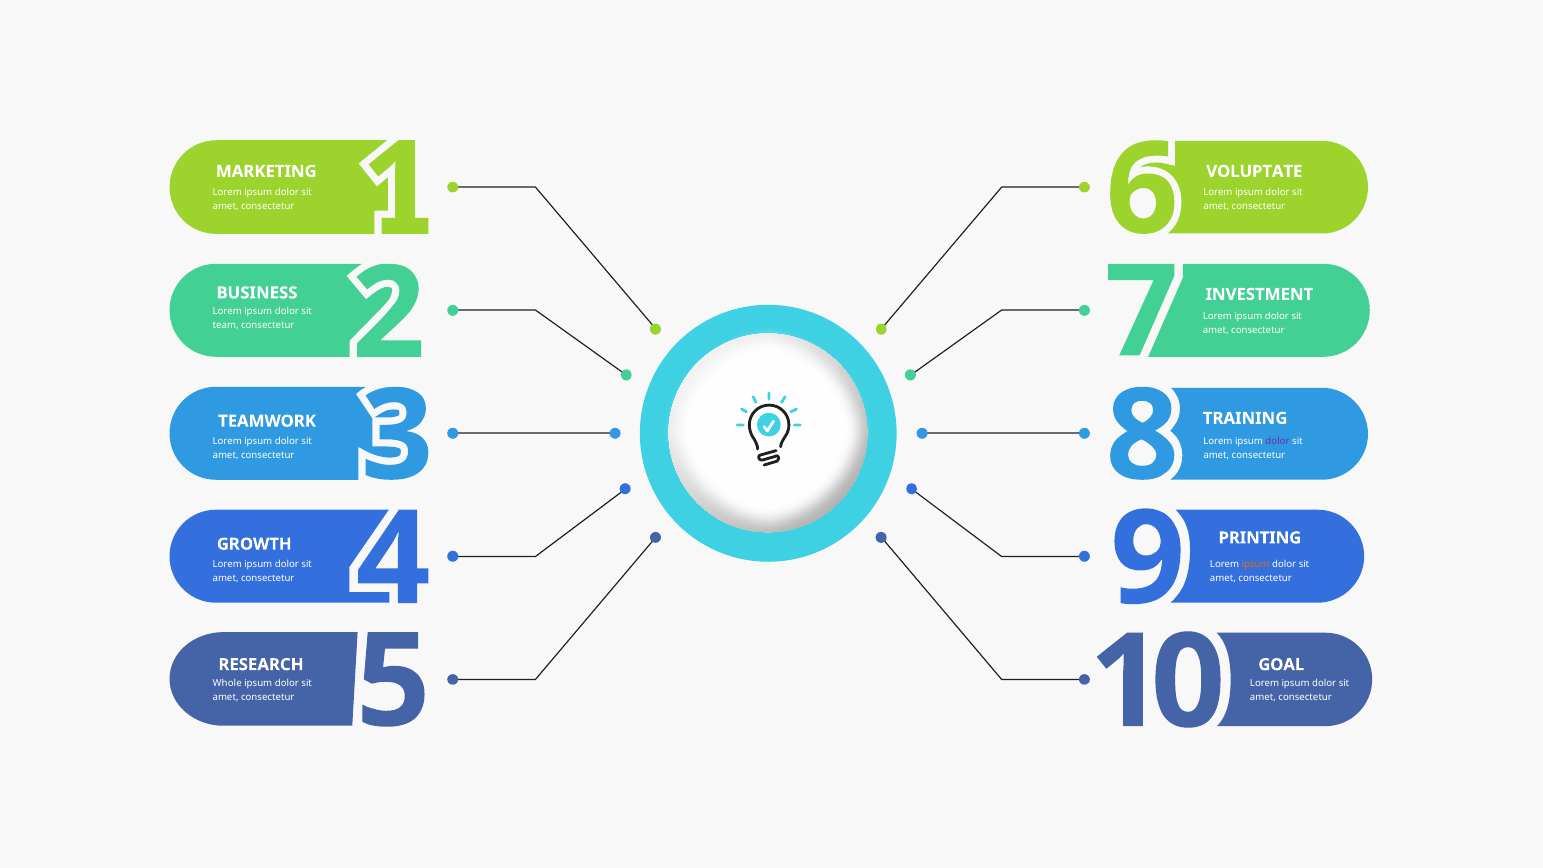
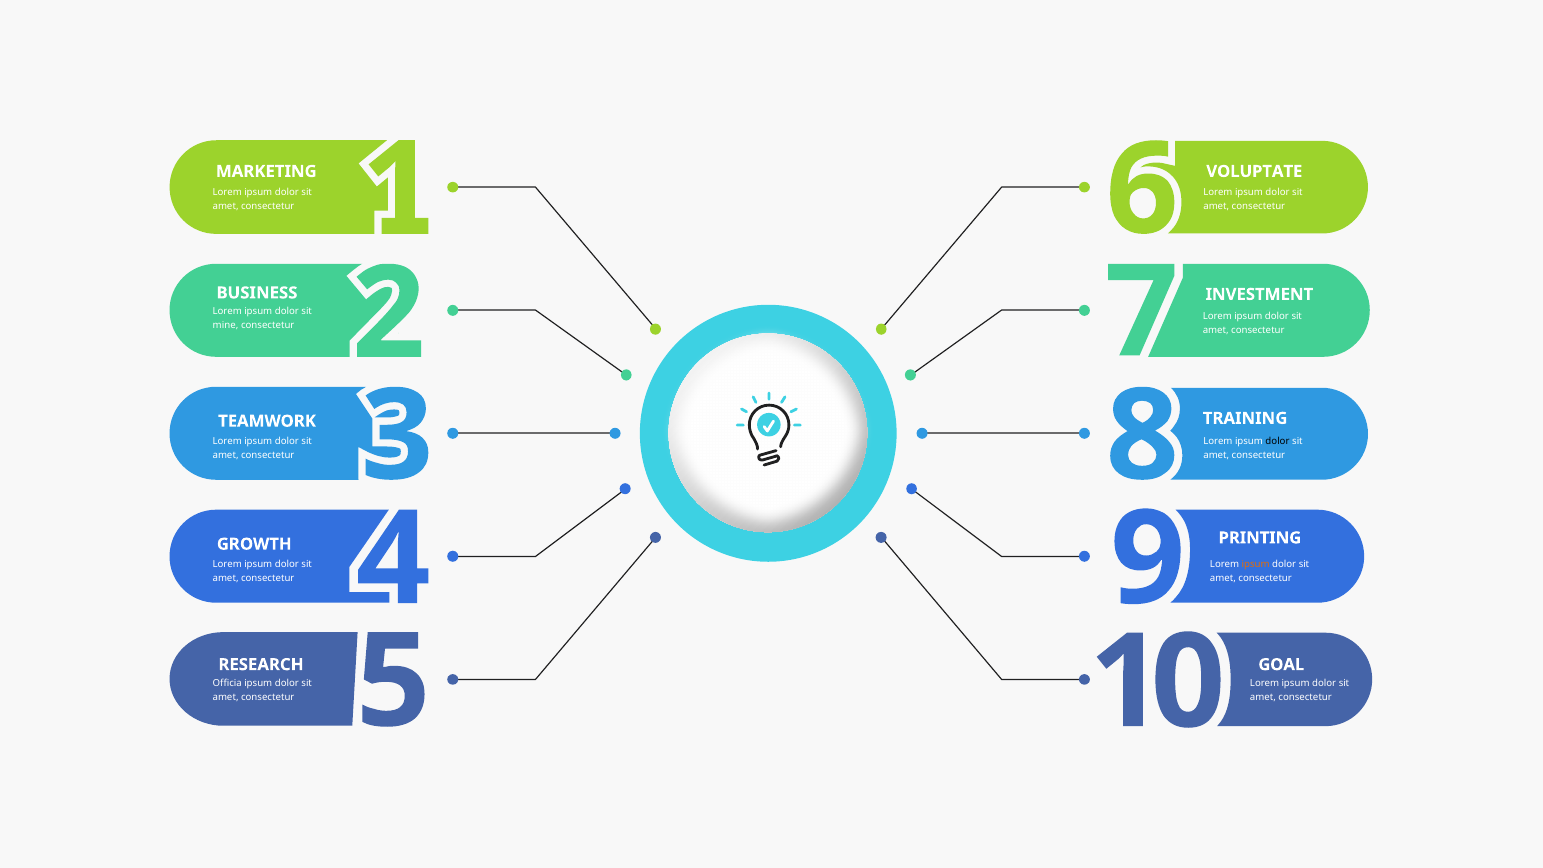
team: team -> mine (226, 325)
dolor colour: purple -> black (1278, 441)
Whole: Whole -> Officia (227, 684)
